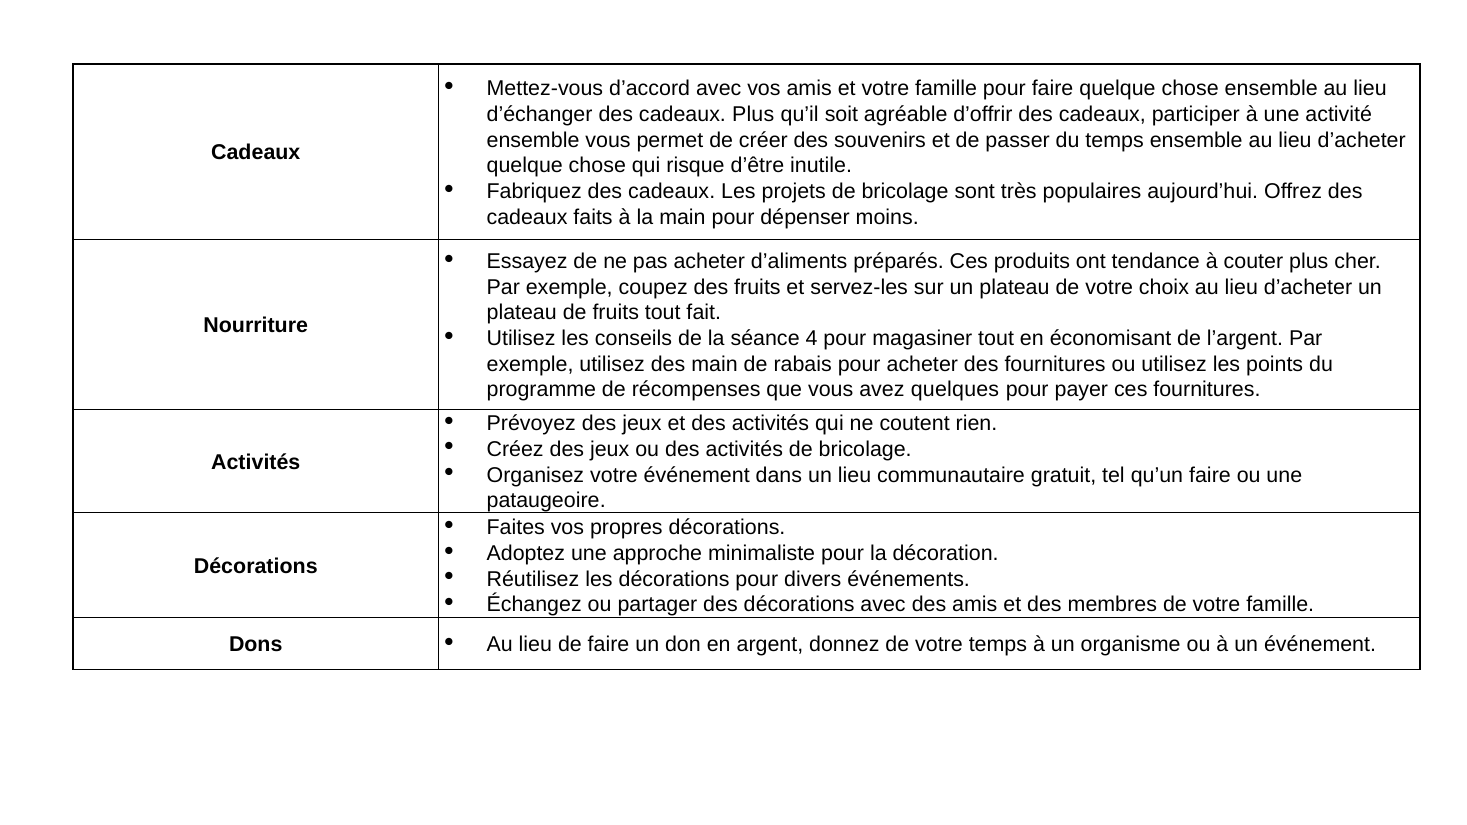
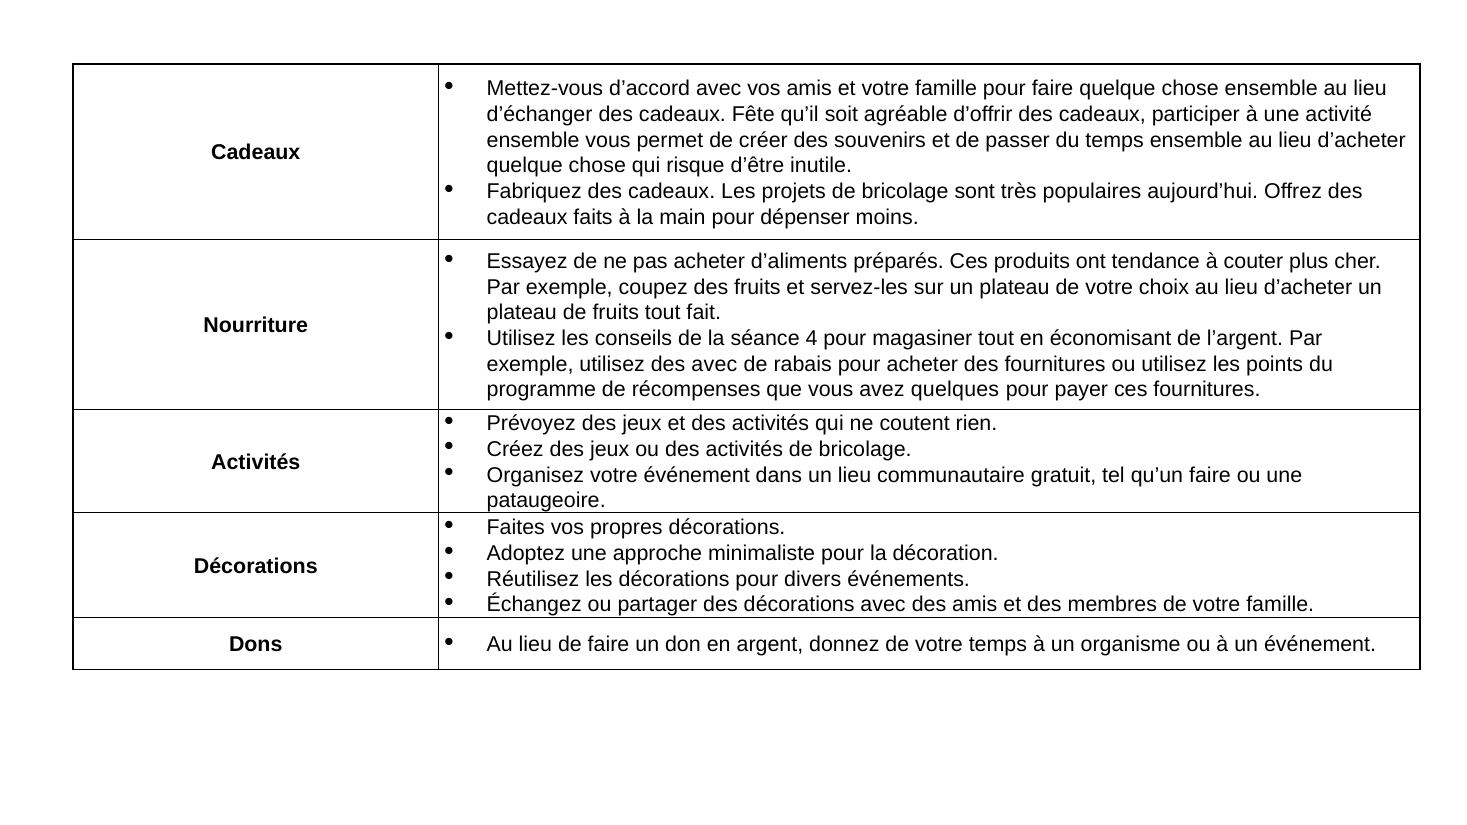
cadeaux Plus: Plus -> Fête (753, 114)
des main: main -> avec (714, 364)
